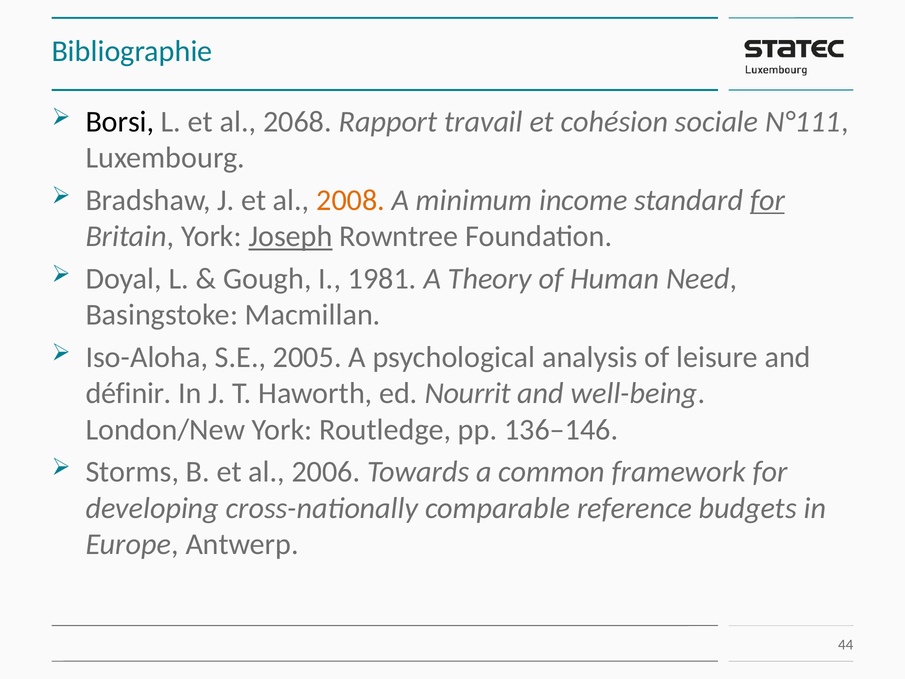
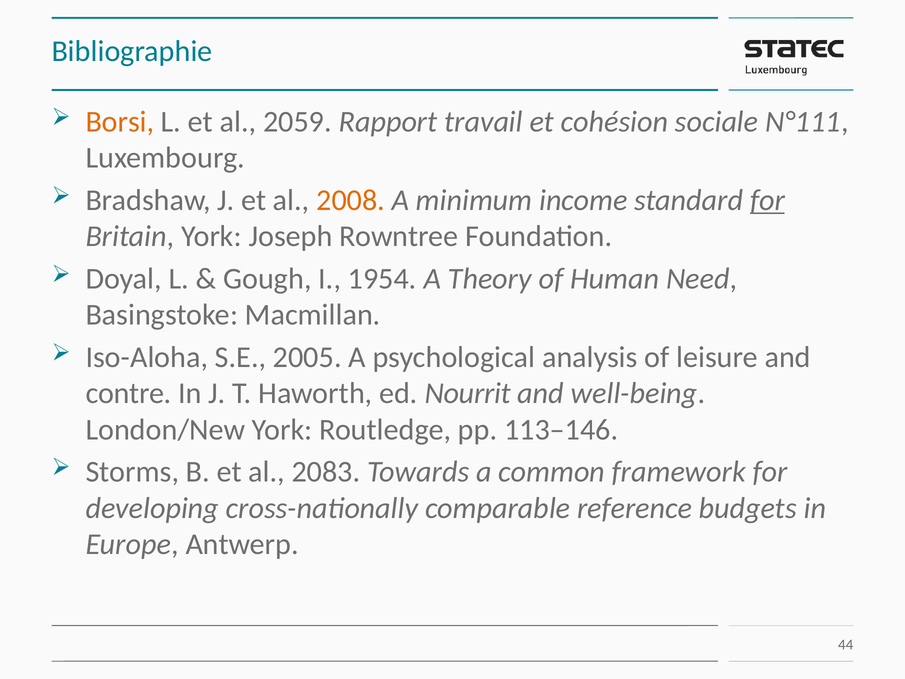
Borsi colour: black -> orange (120, 122)
2068: 2068 -> 2059 (297, 122)
Joseph underline: present -> none (291, 236)
1981: 1981 -> 1954 (382, 279)
définir: définir -> contre (129, 393)
136–146: 136–146 -> 113–146 (561, 429)
2006: 2006 -> 2083 (326, 472)
